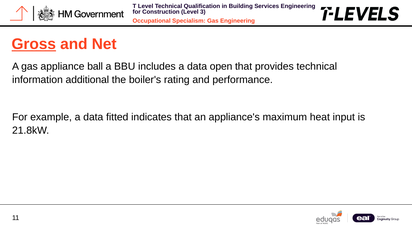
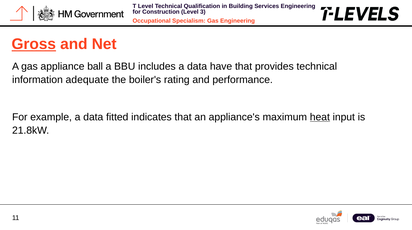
open: open -> have (221, 66)
additional: additional -> adequate (87, 80)
heat underline: none -> present (320, 117)
